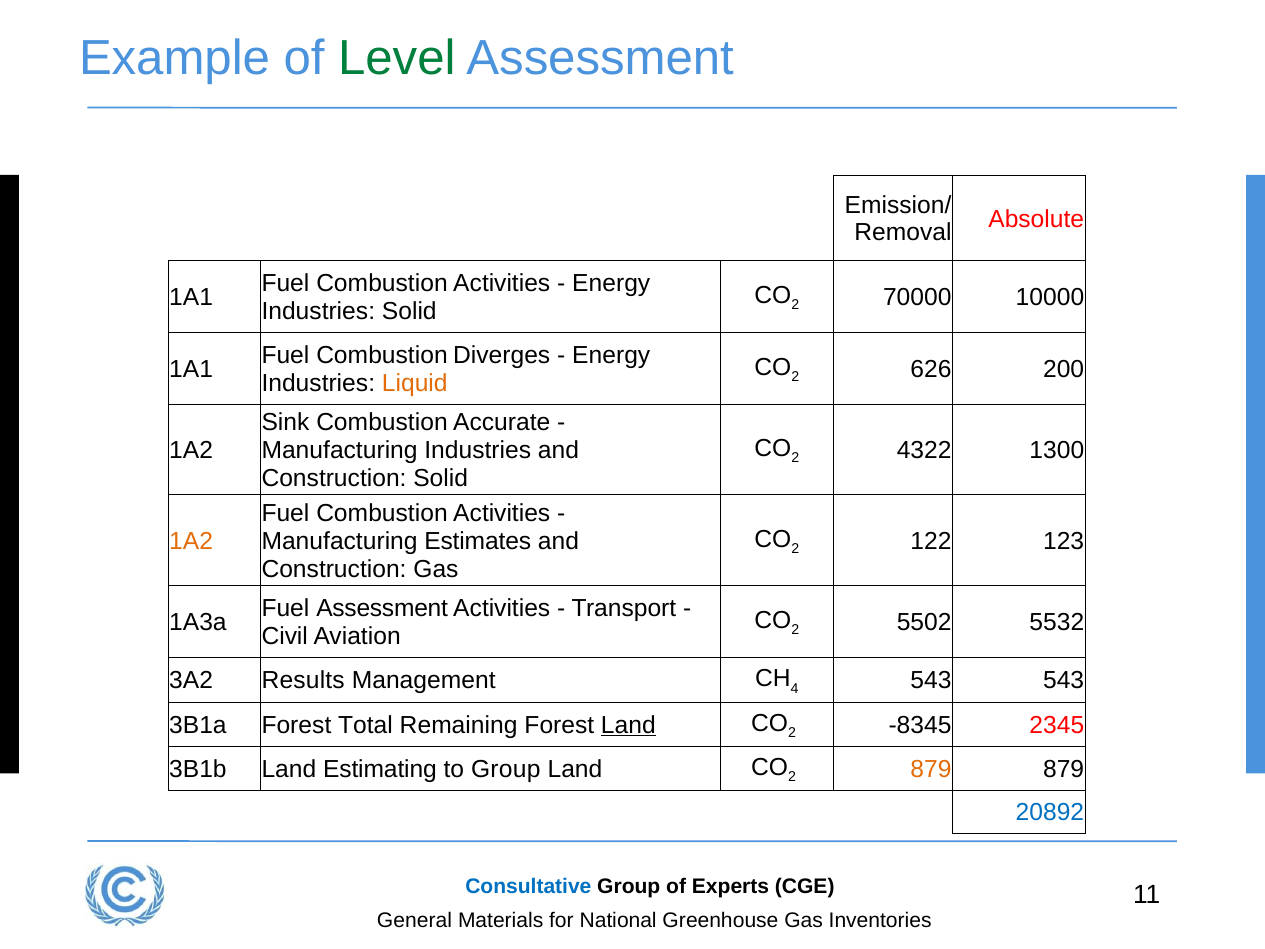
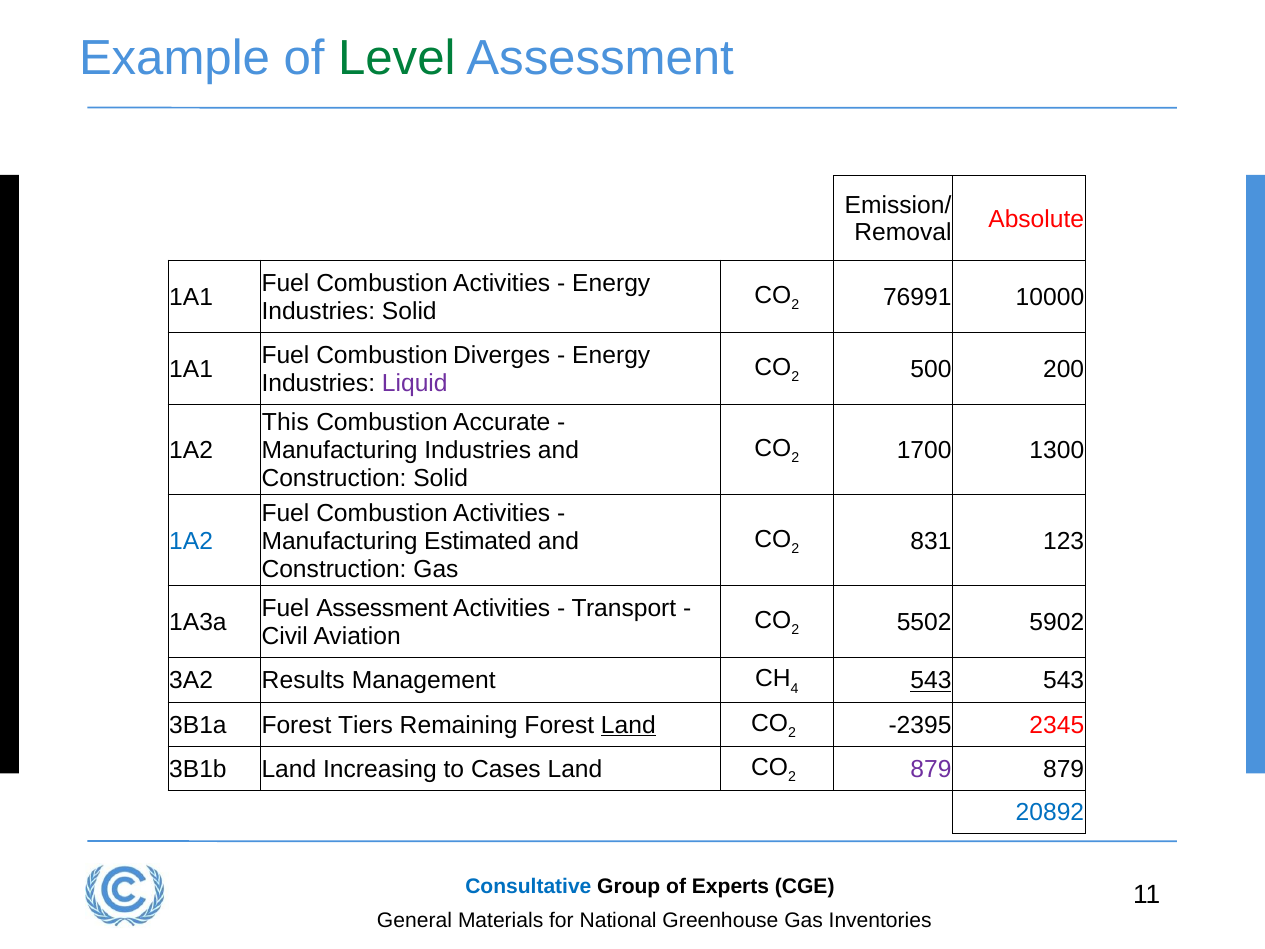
70000: 70000 -> 76991 (917, 297)
626: 626 -> 500 (931, 369)
Liquid colour: orange -> purple (415, 383)
Sink: Sink -> This (285, 423)
4322: 4322 -> 1700 (924, 450)
122: 122 -> 831 (931, 541)
1A2 colour: orange -> blue (191, 541)
Estimates: Estimates -> Estimated (478, 541)
5532: 5532 -> 5902 (1057, 622)
543 underline: none -> present (931, 681)
Total: Total -> Tiers (366, 725)
-8345: -8345 -> -2395 (920, 725)
Estimating: Estimating -> Increasing (380, 769)
to Group: Group -> Cases (506, 769)
879 colour: orange -> purple (931, 769)
